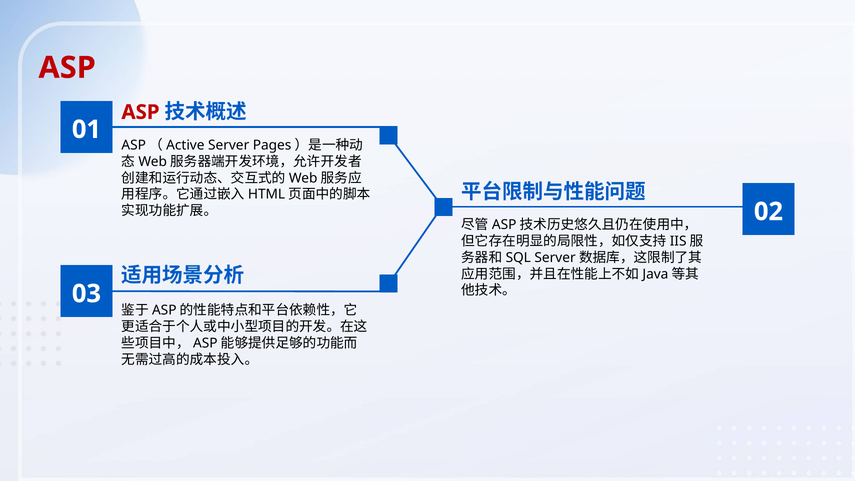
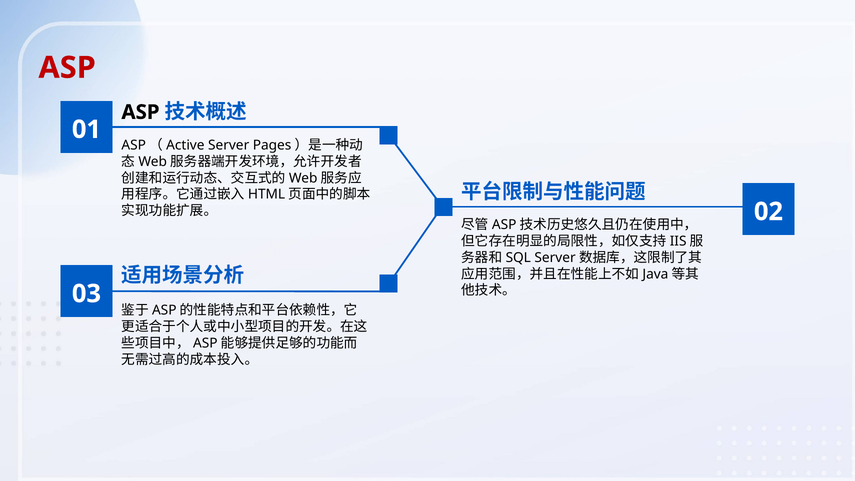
ASP colour: red -> black (141, 112)
